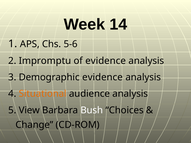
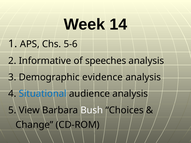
Impromptu: Impromptu -> Informative (45, 61)
of evidence: evidence -> speeches (106, 61)
Situational colour: orange -> blue (43, 94)
